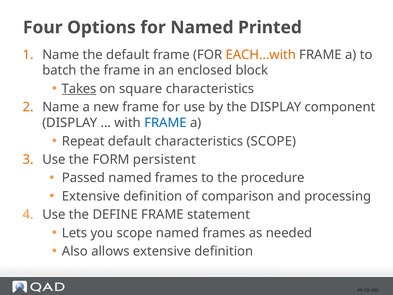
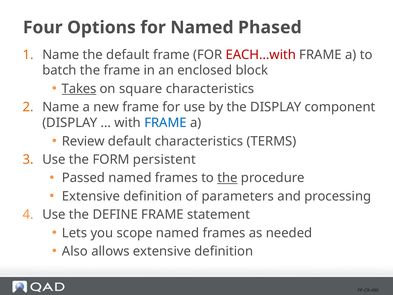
Printed: Printed -> Phased (270, 27)
EACH…with colour: orange -> red (261, 55)
Repeat: Repeat -> Review (83, 141)
characteristics SCOPE: SCOPE -> TERMS (271, 141)
the underline: none -> present (227, 178)
comparison: comparison -> parameters (238, 196)
